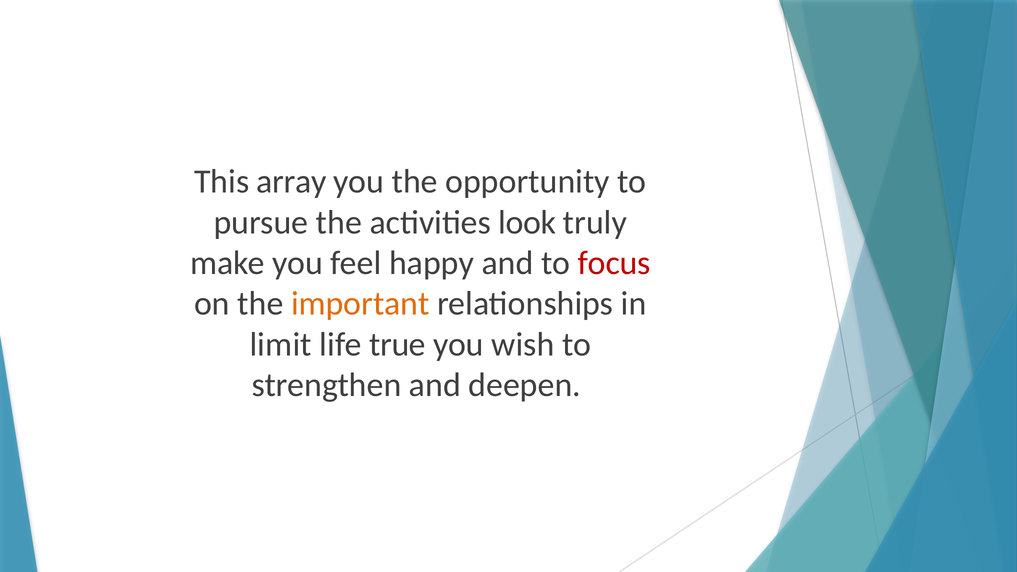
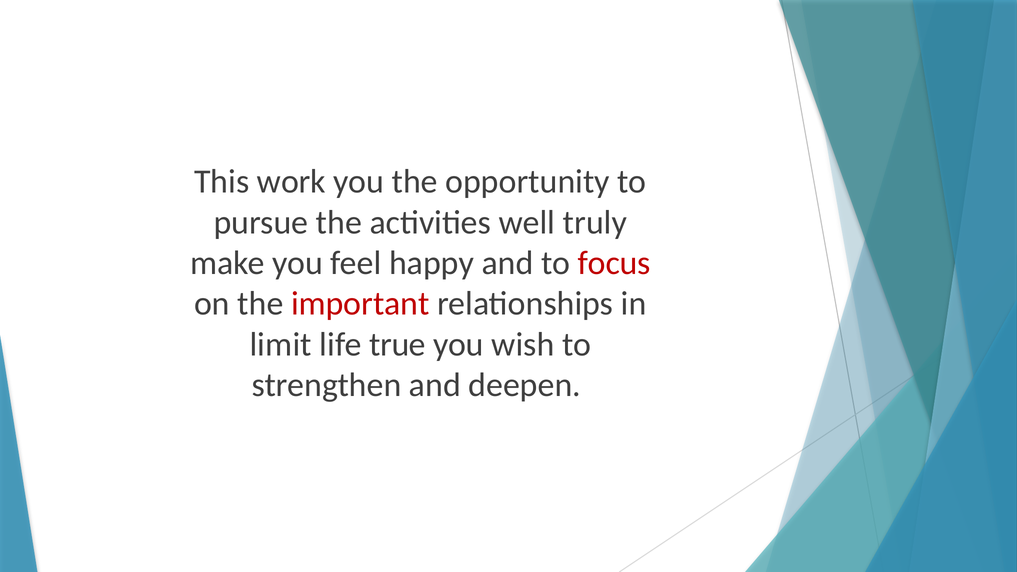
array: array -> work (291, 182)
look: look -> well (527, 222)
important colour: orange -> red (360, 304)
